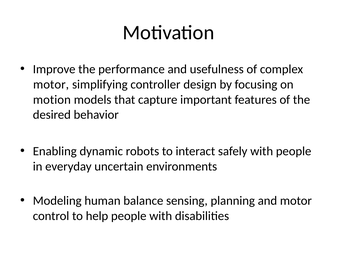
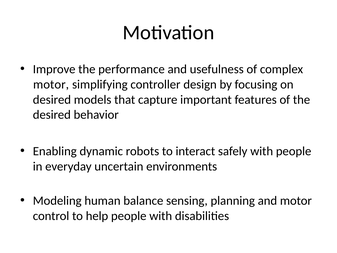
motion: motion -> desired (52, 99)
